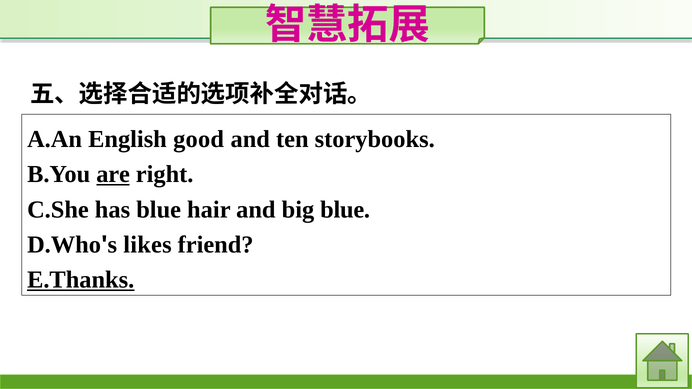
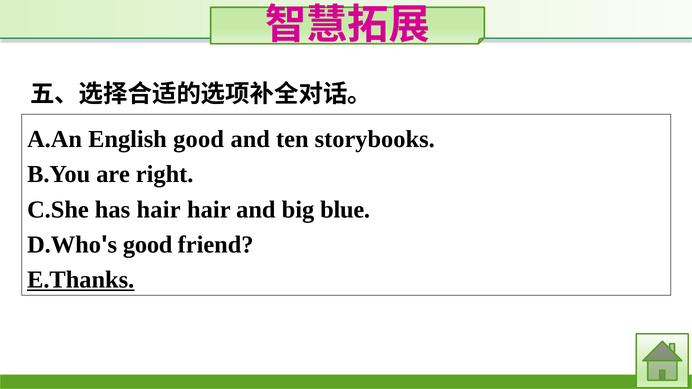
are underline: present -> none (113, 175)
has blue: blue -> hair (159, 210)
likes: likes -> good (148, 245)
